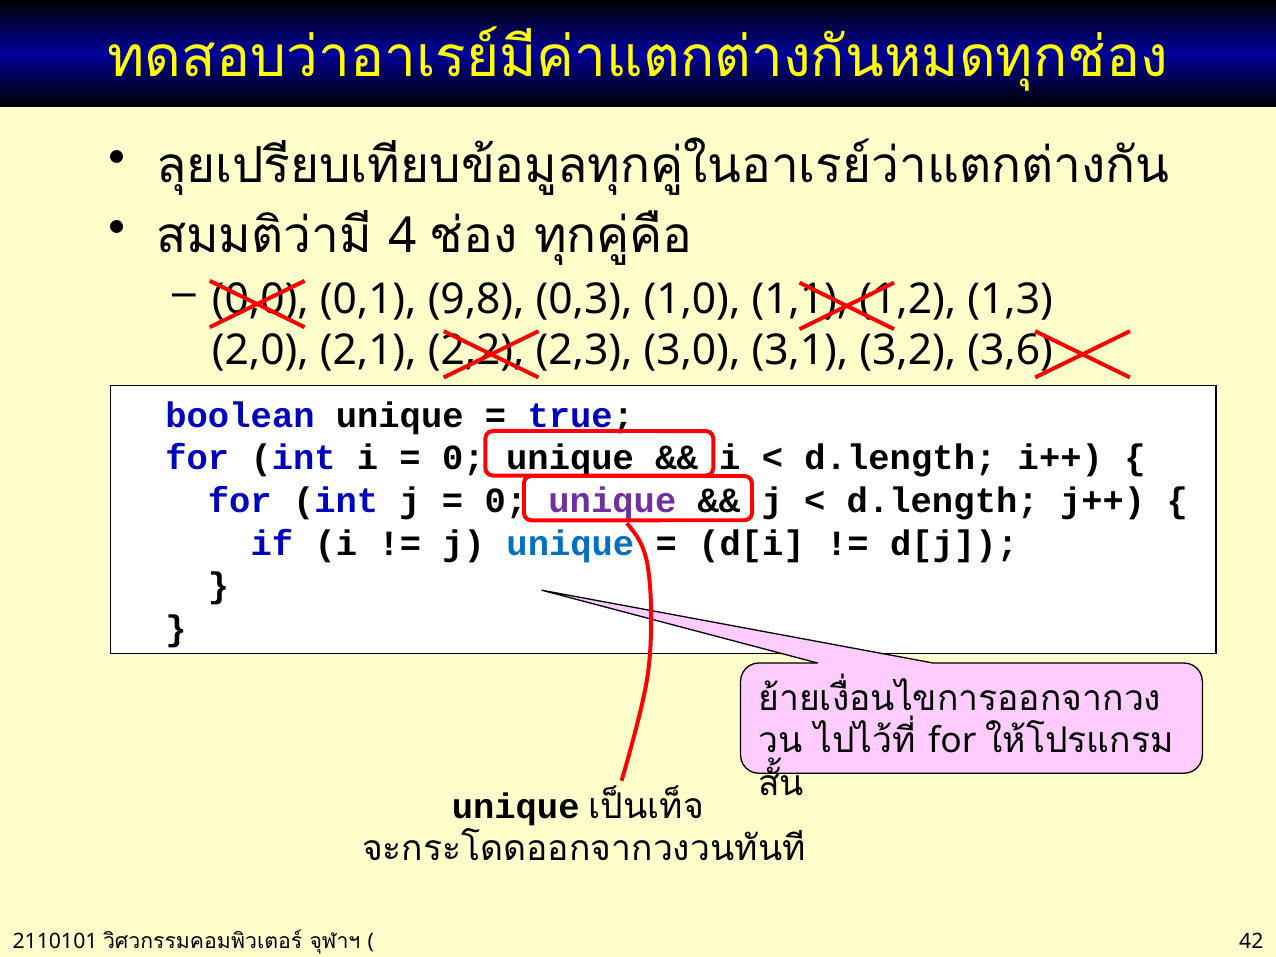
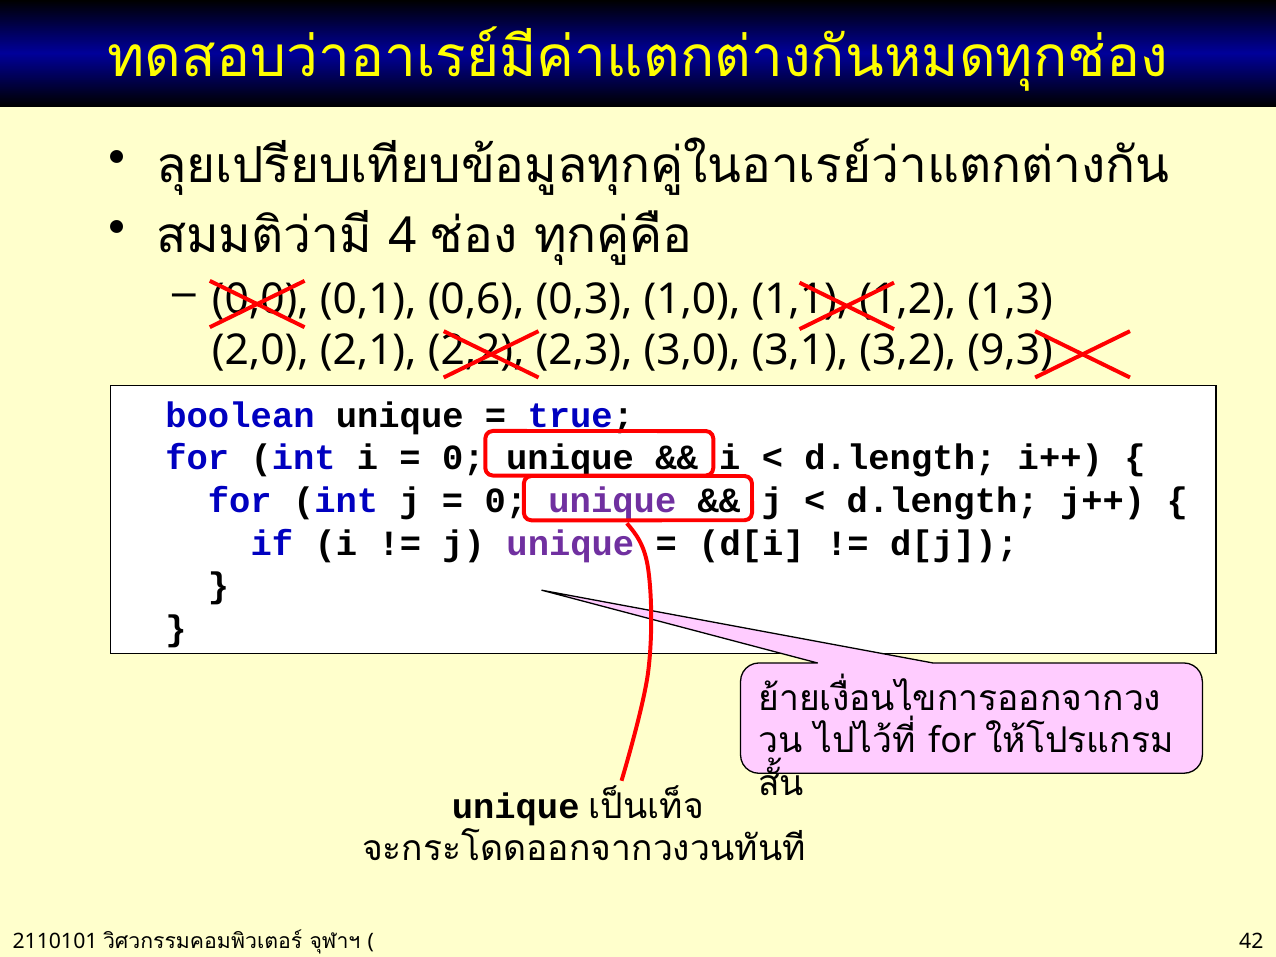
9,8: 9,8 -> 0,6 (476, 299)
3,6: 3,6 -> 9,3 (1010, 350)
unique colour: blue -> purple (570, 543)
